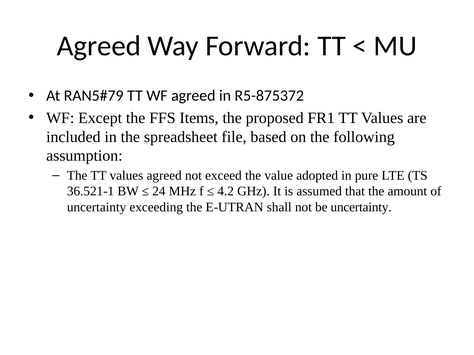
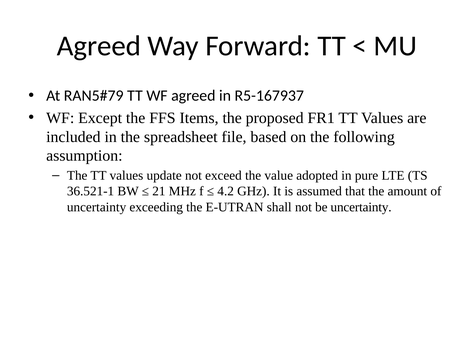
R5-875372: R5-875372 -> R5-167937 (269, 96)
values agreed: agreed -> update (164, 176)
24: 24 -> 21 (159, 192)
